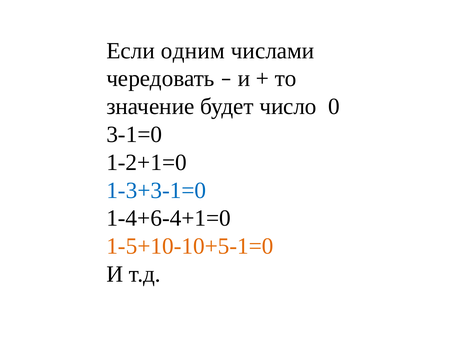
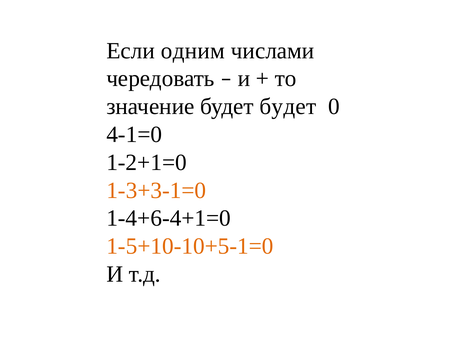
будет число: число -> будет (288, 106)
3-1=0: 3-1=0 -> 4-1=0 (134, 134)
1-3+3-1=0 colour: blue -> orange (156, 190)
